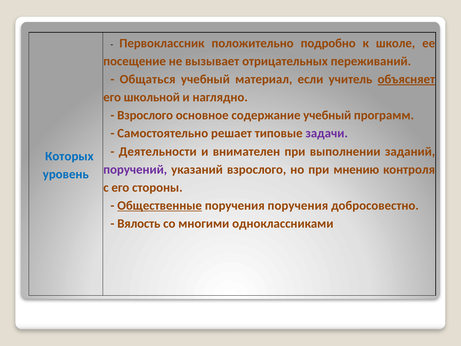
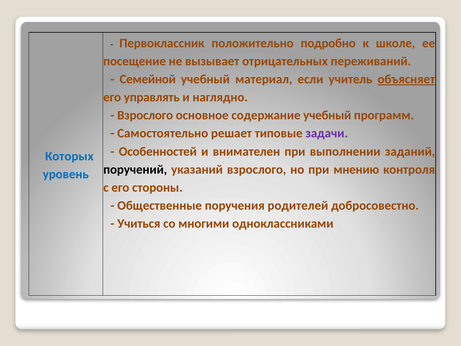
Общаться: Общаться -> Семейной (148, 79)
школьной: школьной -> управлять (152, 97)
Деятельности: Деятельности -> Особенностей (158, 151)
поручений colour: purple -> black (135, 169)
Общественные underline: present -> none (160, 205)
поручения поручения: поручения -> родителей (298, 205)
Вялость: Вялость -> Учиться (139, 223)
